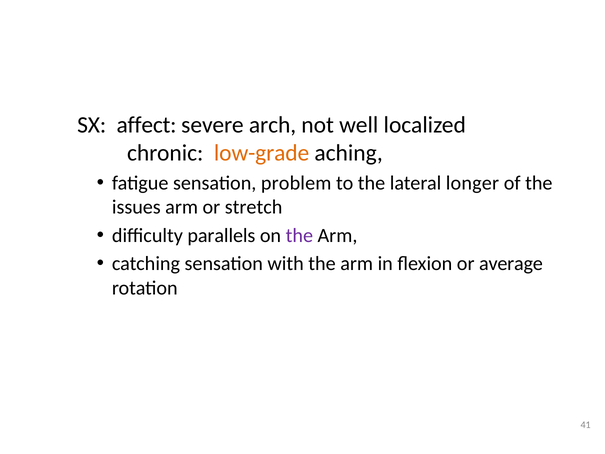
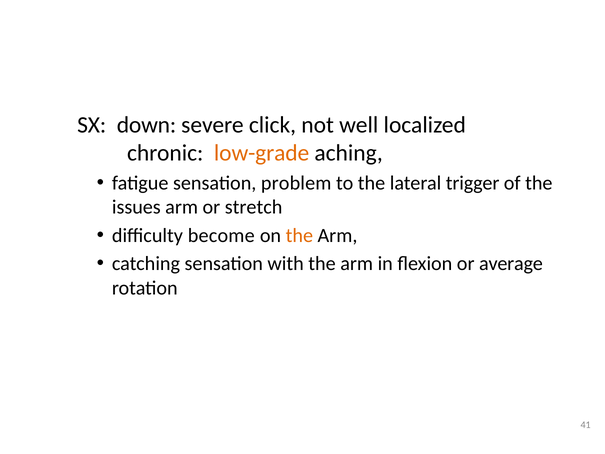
affect: affect -> down (147, 125)
arch: arch -> click (272, 125)
longer: longer -> trigger (473, 183)
parallels: parallels -> become (221, 235)
the colour: purple -> orange (299, 235)
